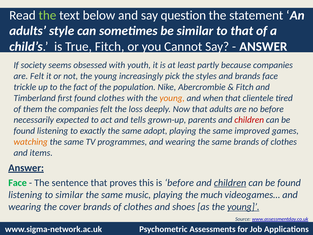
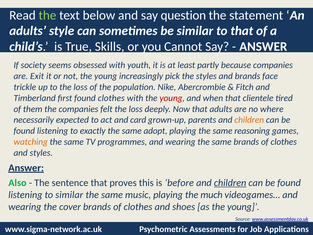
True Fitch: Fitch -> Skills (110, 47)
are Felt: Felt -> Exit (37, 76)
to the fact: fact -> loss (81, 87)
young colour: orange -> red (172, 98)
no before: before -> where (272, 109)
tells: tells -> card (138, 120)
children colour: red -> orange (249, 120)
improved: improved -> reasoning (252, 131)
and items: items -> styles (41, 153)
Face: Face -> Also (17, 183)
young underline: present -> none (243, 206)
